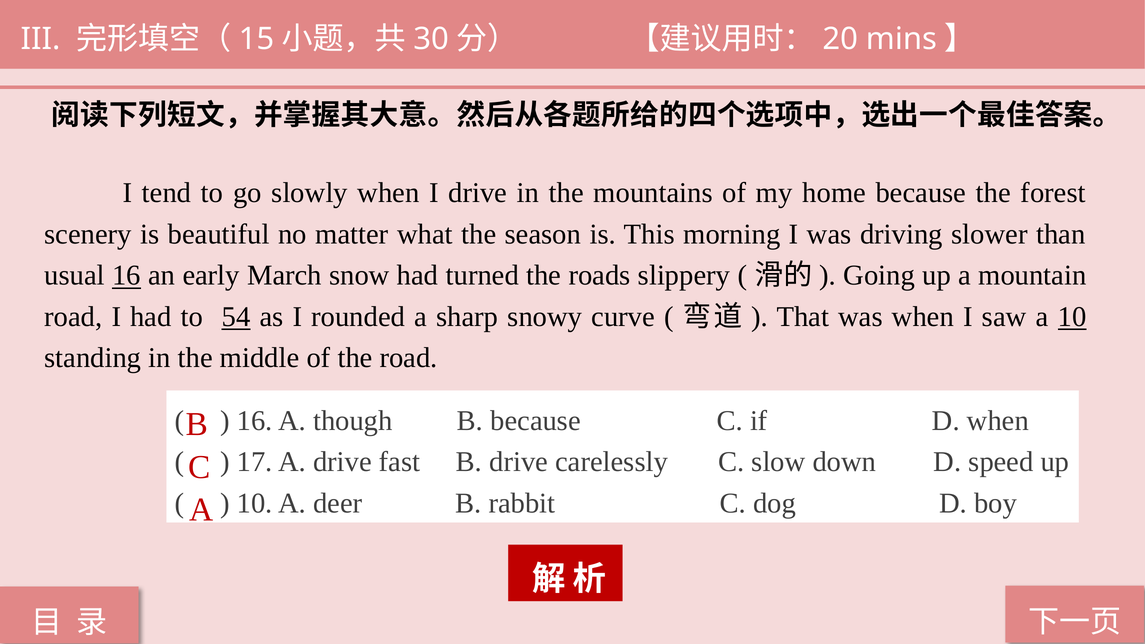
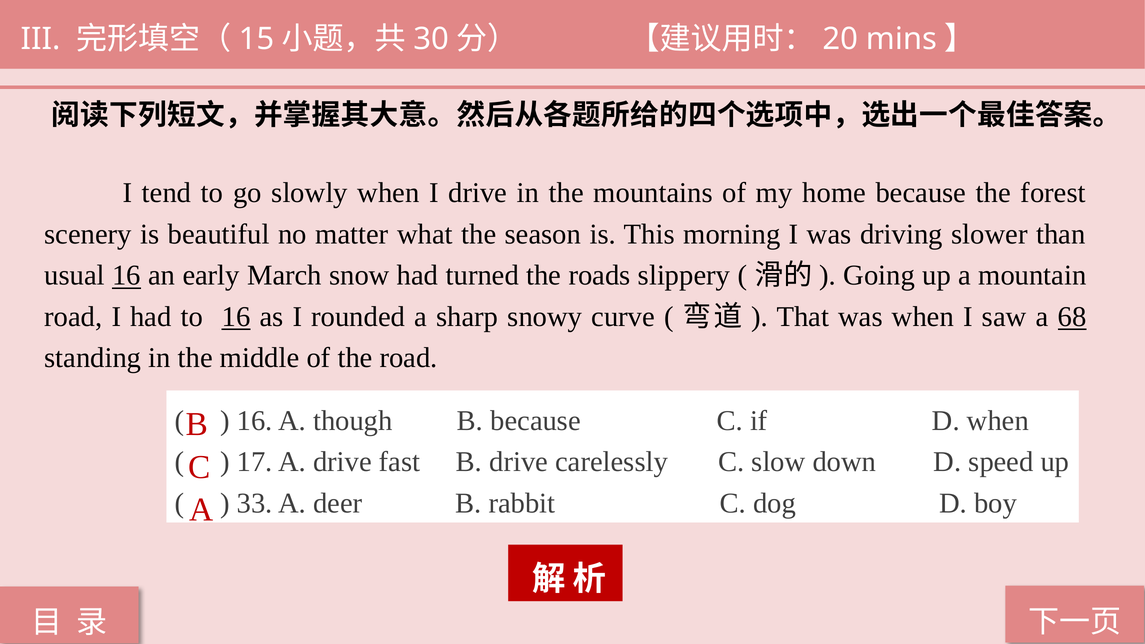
to 54: 54 -> 16 (236, 317)
a 10: 10 -> 68 (1072, 317)
10: 10 -> 33 (255, 503)
